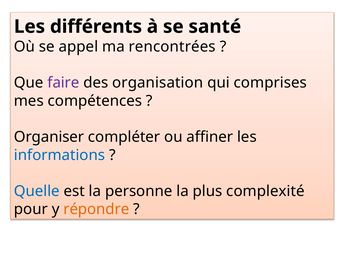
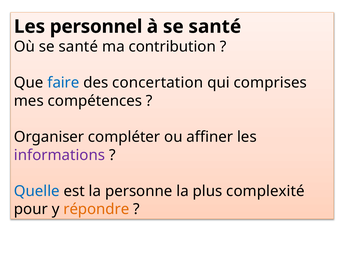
différents: différents -> personnel (96, 27)
Où se appel: appel -> santé (78, 47)
rencontrées: rencontrées -> contribution (172, 47)
faire colour: purple -> blue (63, 83)
organisation: organisation -> concertation (158, 83)
informations colour: blue -> purple (60, 155)
